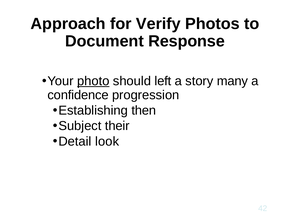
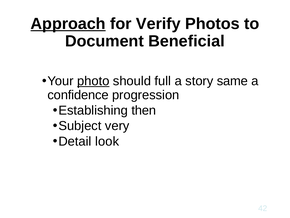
Approach underline: none -> present (68, 24)
Response: Response -> Beneficial (186, 41)
left: left -> full (163, 81)
many: many -> same (232, 81)
their: their -> very (117, 126)
